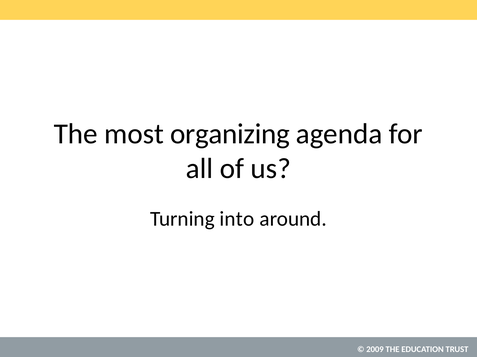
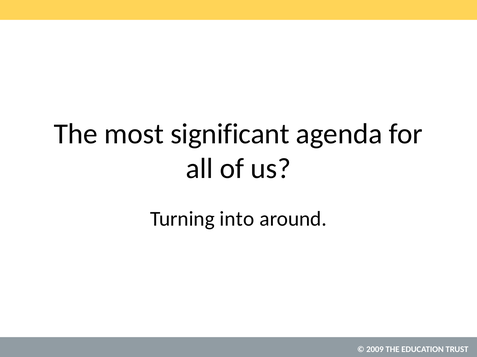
organizing: organizing -> significant (230, 134)
